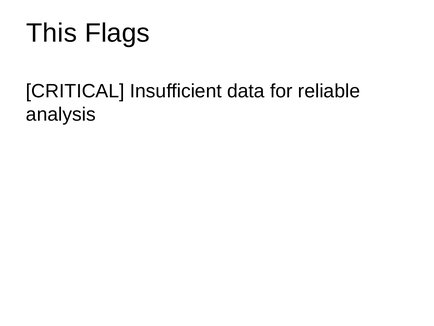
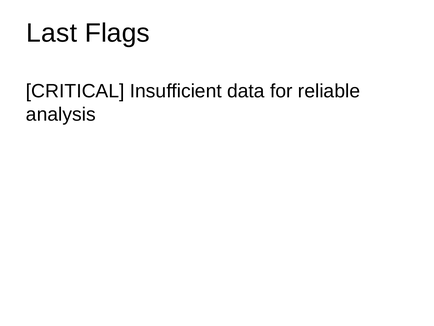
This: This -> Last (52, 33)
